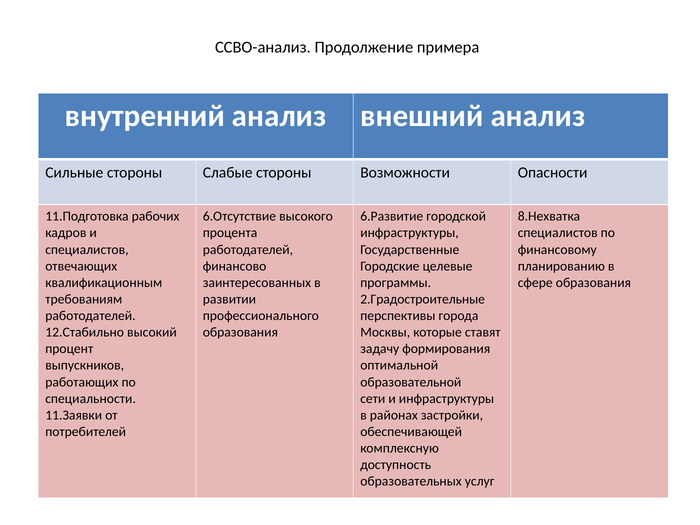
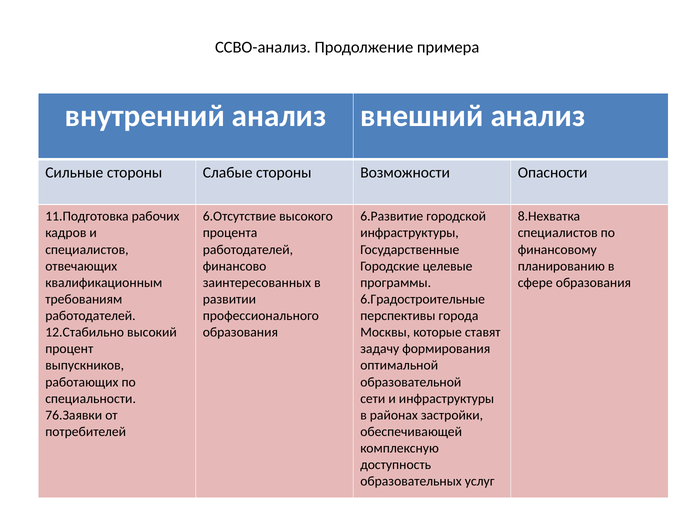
2.Градостроительные: 2.Градостроительные -> 6.Градостроительные (423, 299)
11.Заявки: 11.Заявки -> 76.Заявки (74, 415)
